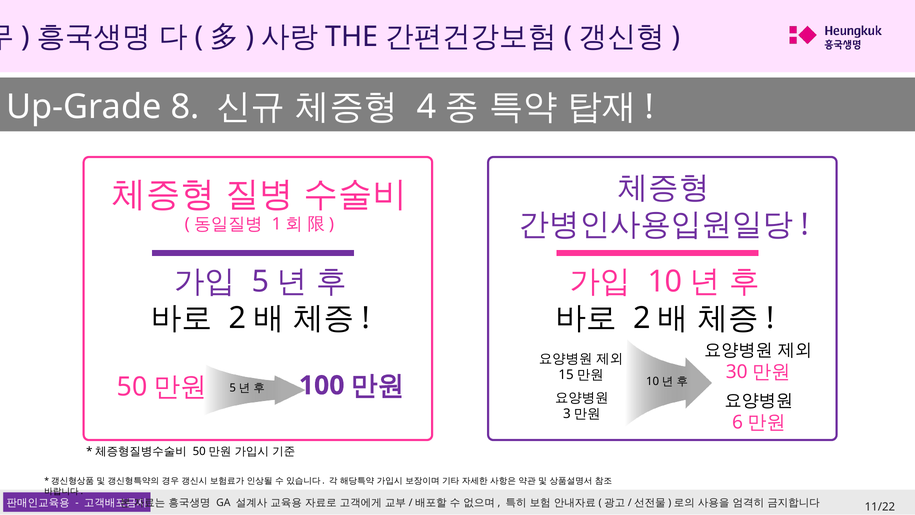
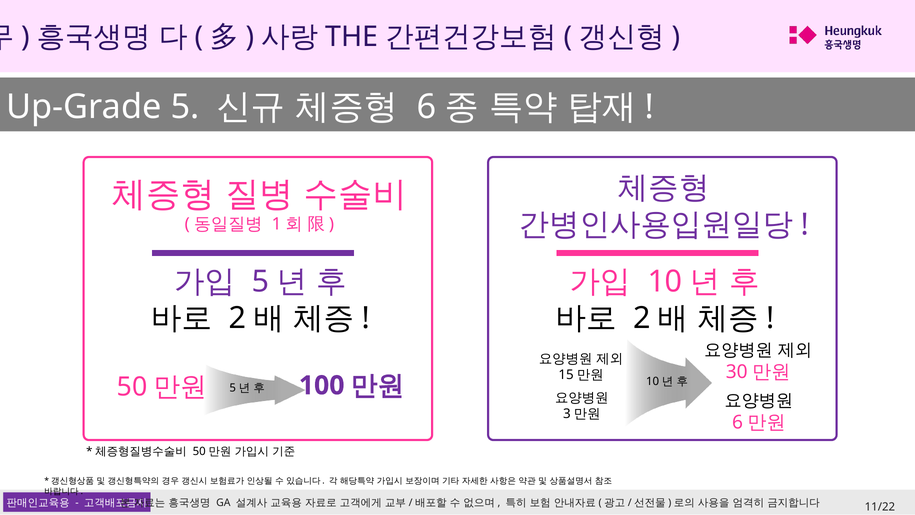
Up-Grade 8: 8 -> 5 (185, 107)
4: 4 -> 6 (427, 107)
